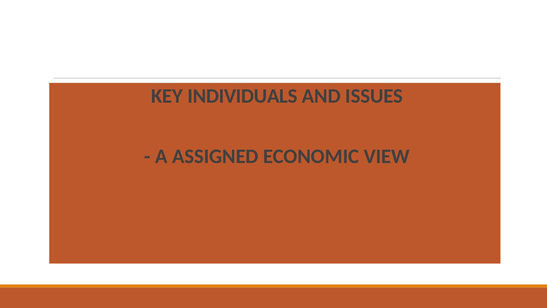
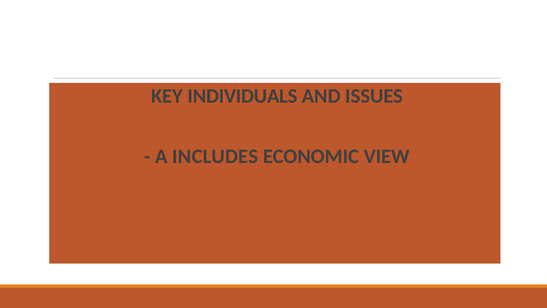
ASSIGNED: ASSIGNED -> INCLUDES (215, 156)
